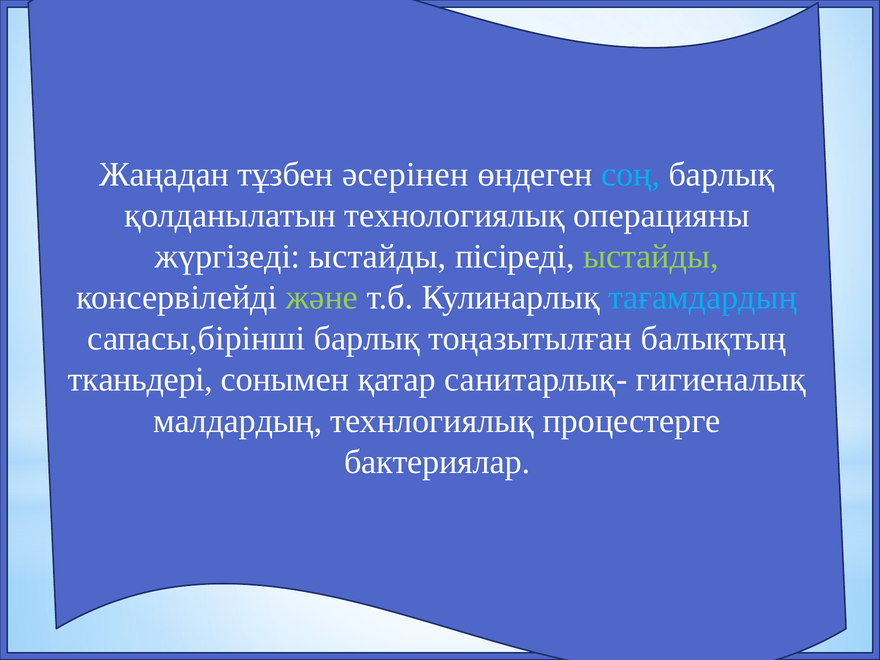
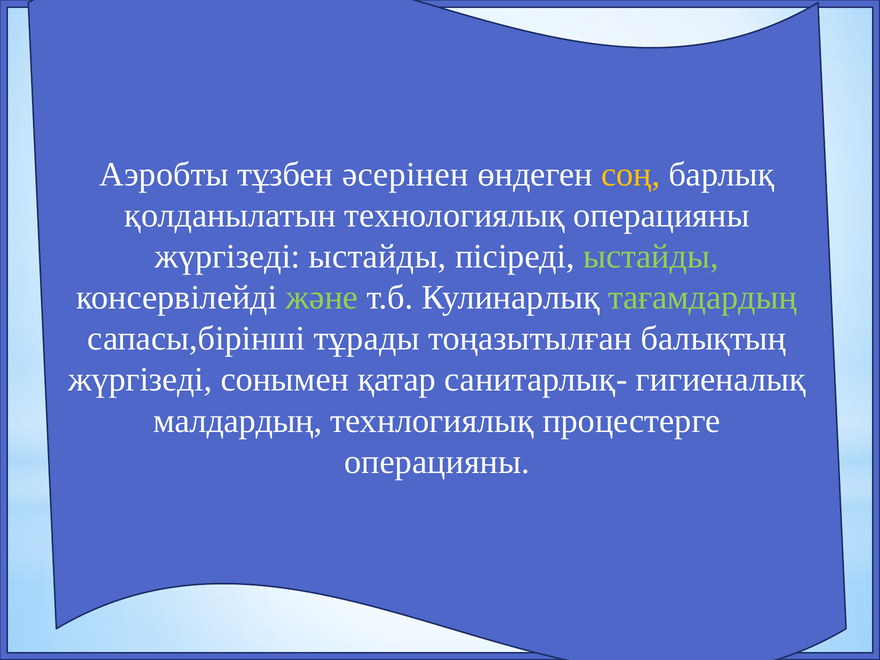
Жаңадан: Жаңадан -> Аэробты (164, 174)
соң colour: light blue -> yellow (631, 174)
тағамдардың colour: light blue -> light green (703, 298)
сапасы,бірінші барлық: барлық -> тұрады (367, 339)
тканьдері: тканьдері -> жүргізеді (140, 380)
бактериялар: бактериялар -> операцияны (437, 462)
